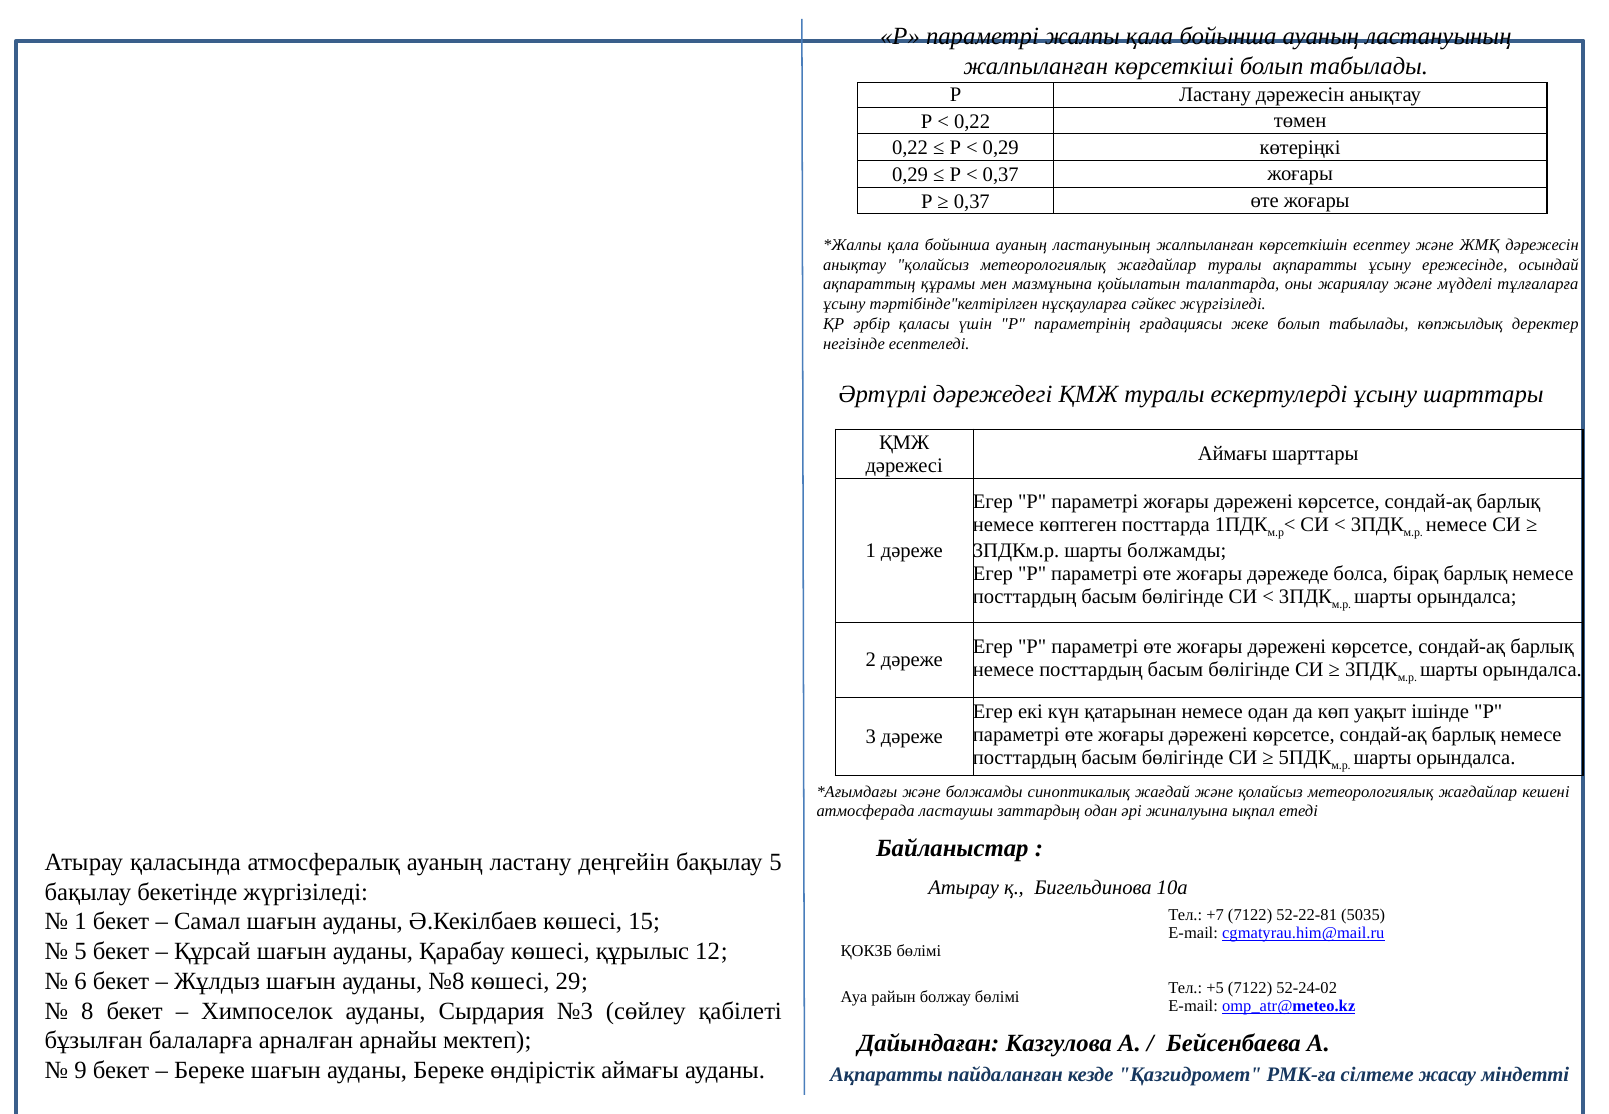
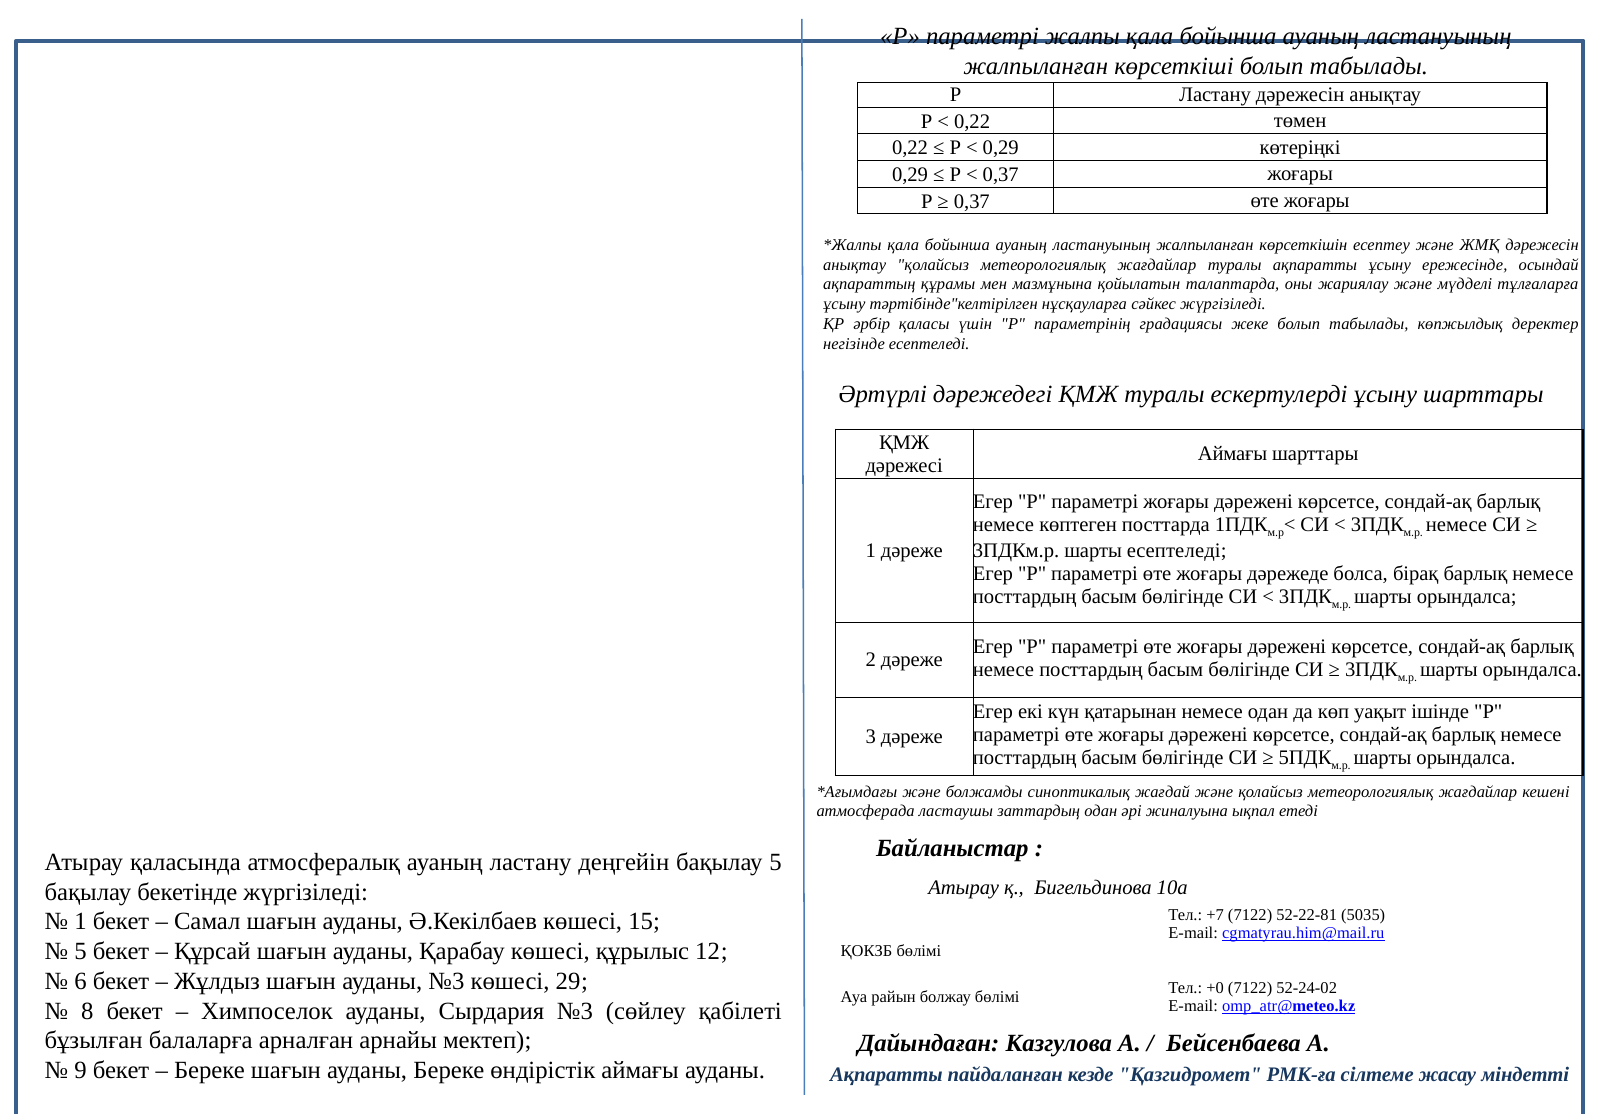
шарты болжамды: болжамды -> есептеледі (1177, 551)
ауданы №8: №8 -> №3 (446, 981)
+5: +5 -> +0 (1215, 988)
